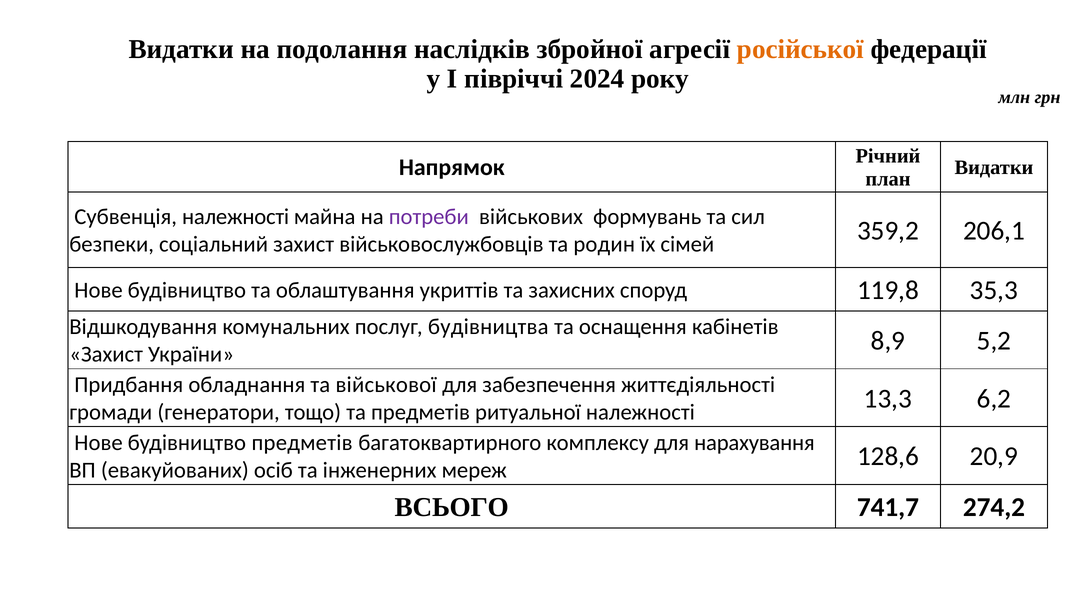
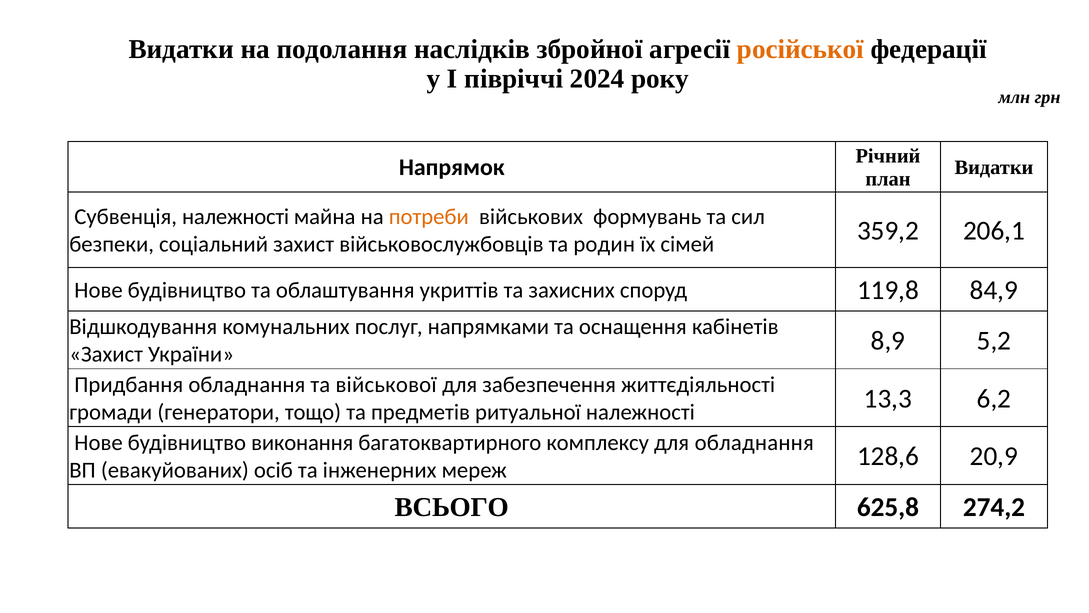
потреби colour: purple -> orange (429, 216)
35,3: 35,3 -> 84,9 (994, 290)
будівництва: будівництва -> напрямками (488, 326)
будівництво предметів: предметів -> виконання (302, 442)
для нарахування: нарахування -> обладнання (754, 442)
741,7: 741,7 -> 625,8 (888, 507)
